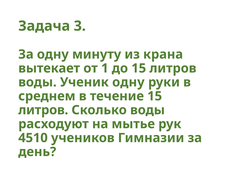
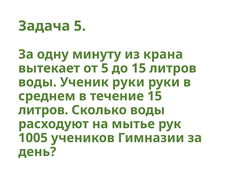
Задача 3: 3 -> 5 (80, 26)
от 1: 1 -> 5 (105, 68)
Ученик одну: одну -> руки (128, 82)
4510: 4510 -> 1005 (33, 138)
